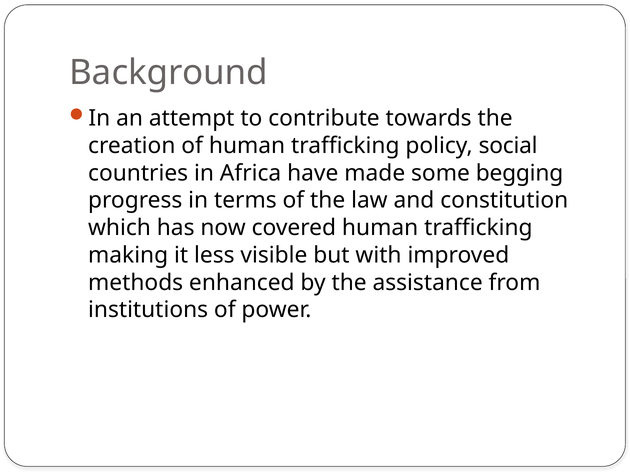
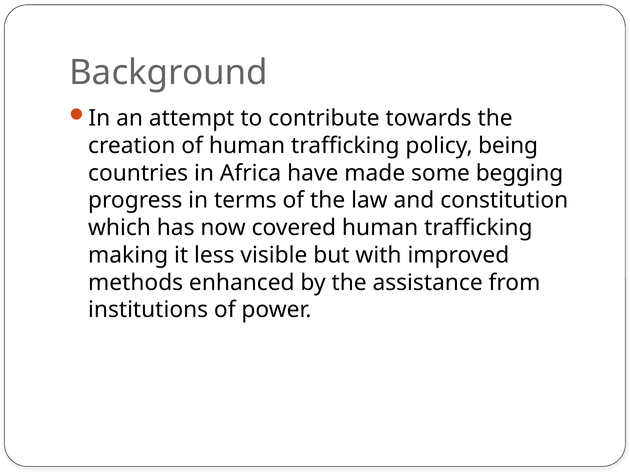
social: social -> being (508, 146)
